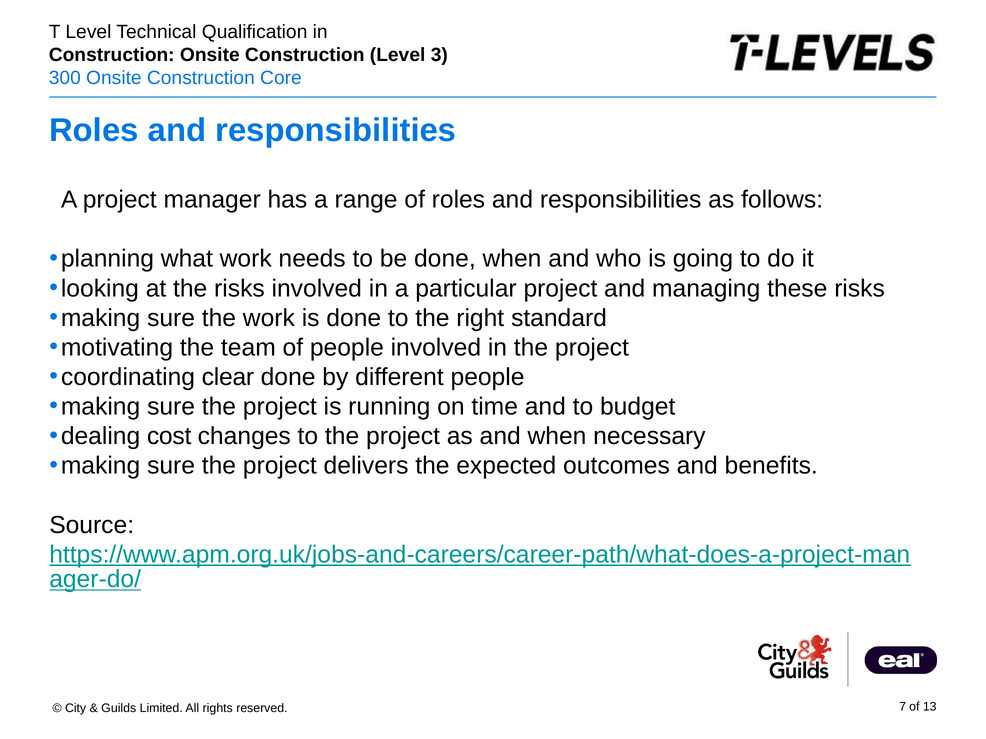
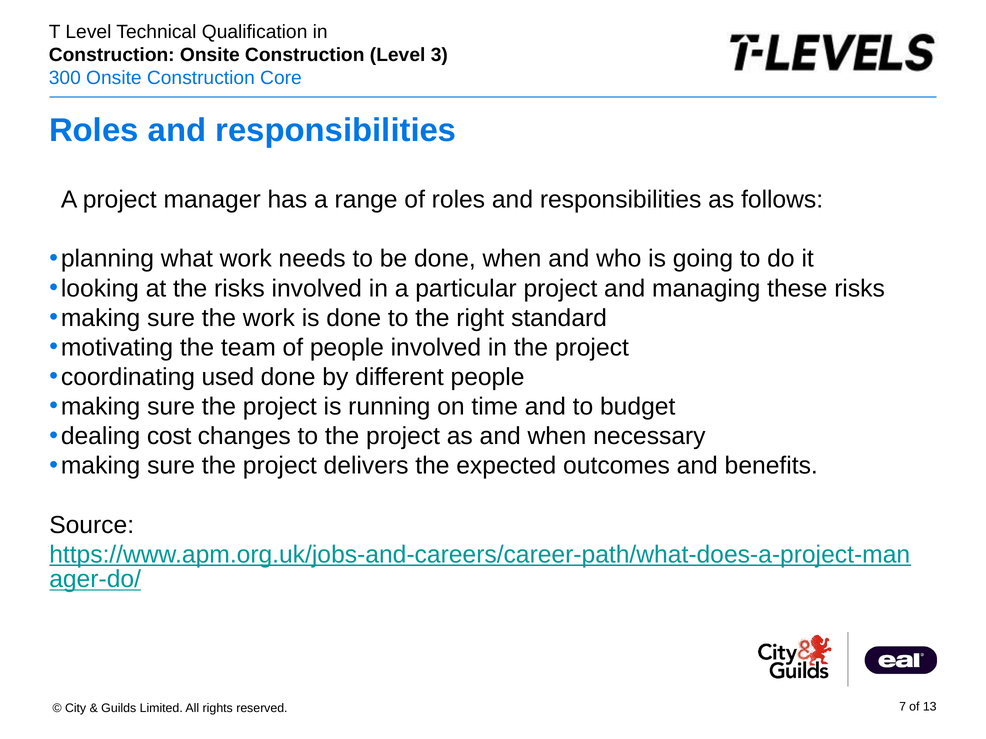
clear: clear -> used (228, 377)
